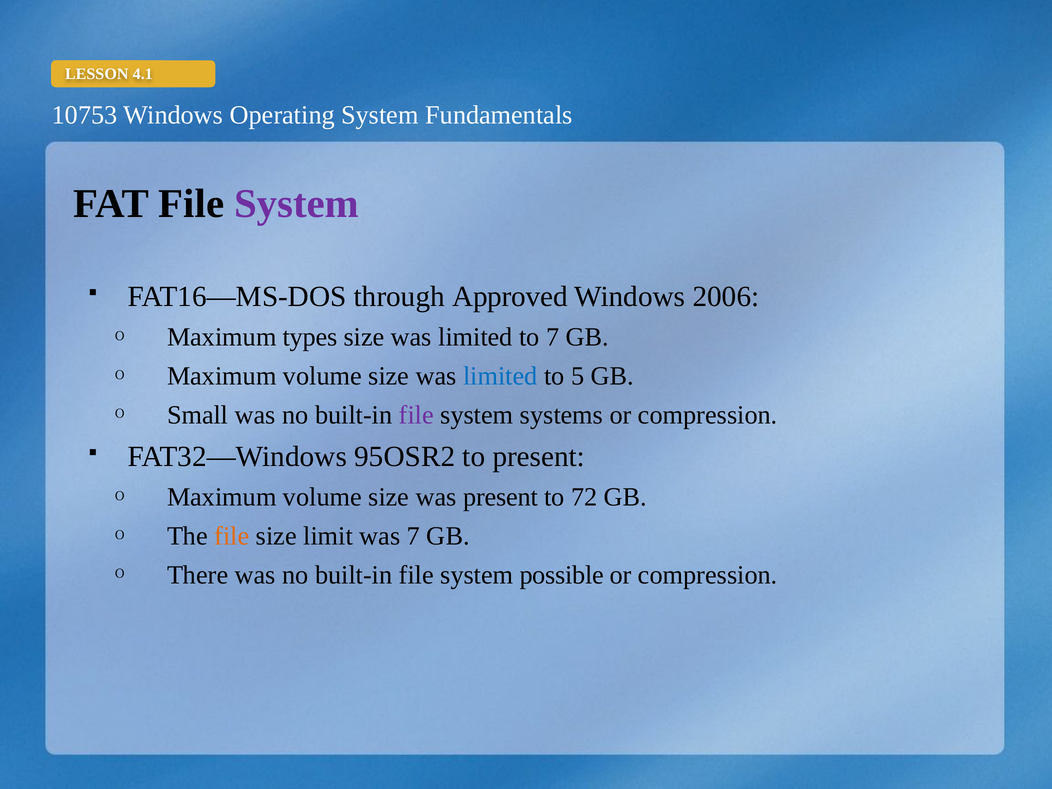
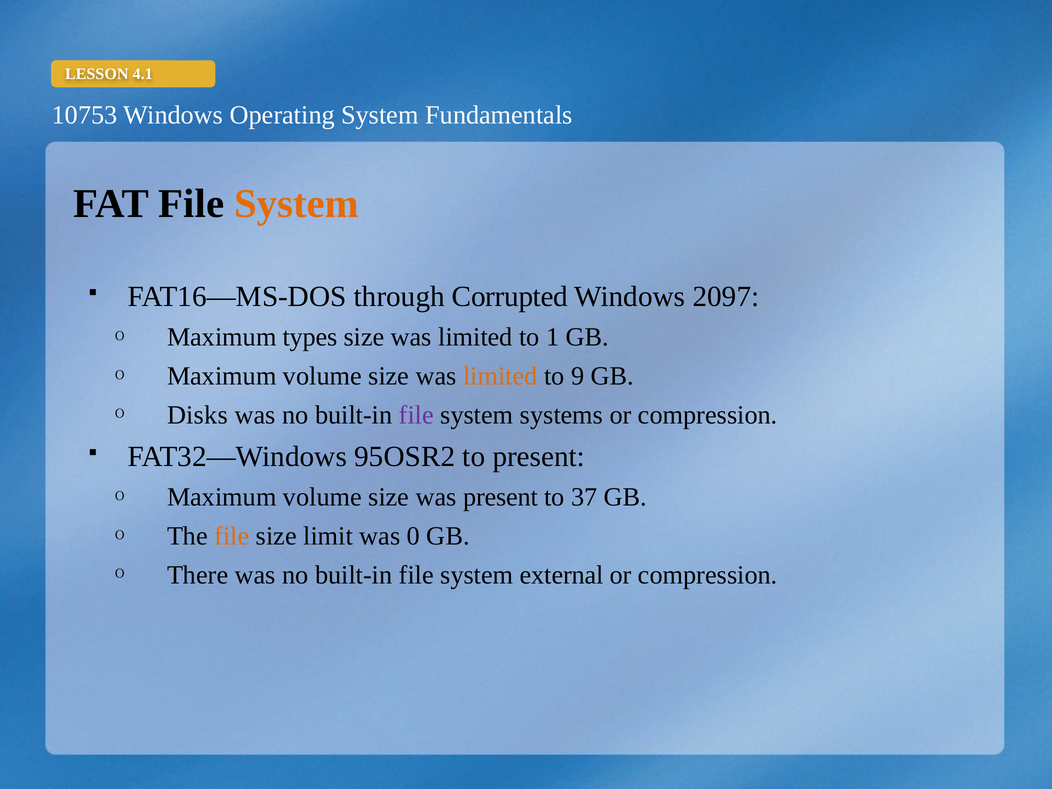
System colour: purple -> orange (297, 204)
Approved: Approved -> Corrupted (510, 297)
2006: 2006 -> 2097 (726, 297)
to 7: 7 -> 1 (553, 337)
limited colour: blue -> orange (500, 376)
5: 5 -> 9 (578, 376)
Small: Small -> Disks (198, 415)
72: 72 -> 37 (584, 497)
was 7: 7 -> 0 (413, 536)
possible: possible -> external (562, 575)
